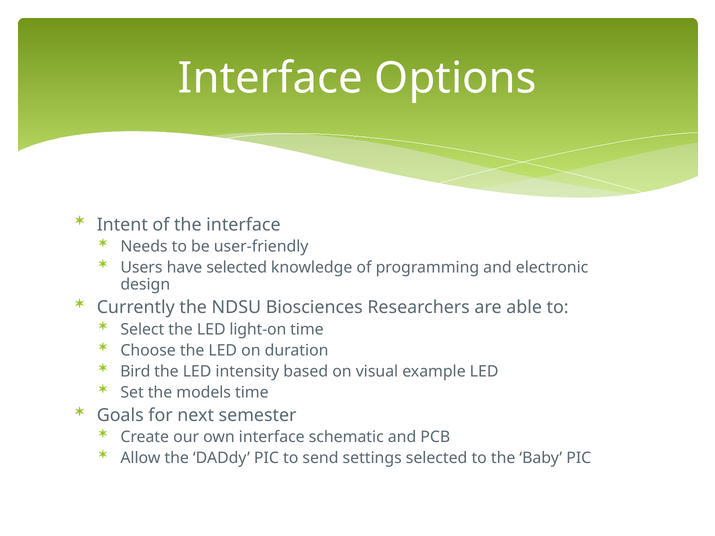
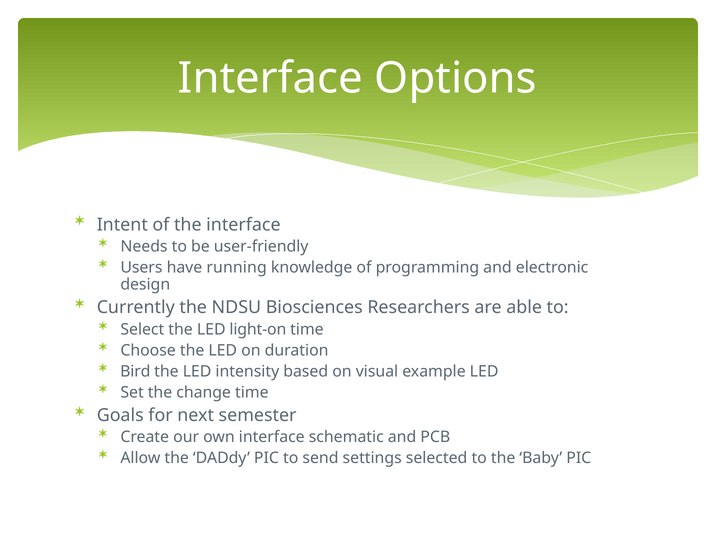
have selected: selected -> running (237, 268)
models: models -> change (204, 393)
